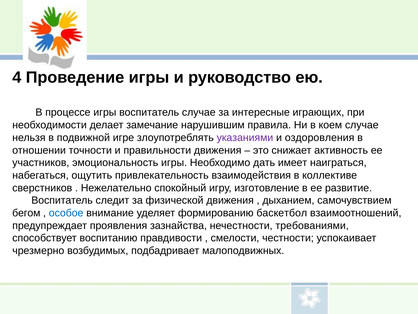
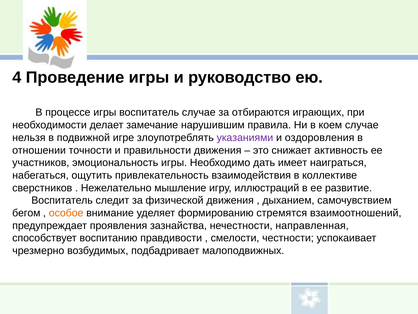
интересные: интересные -> отбираются (261, 112)
спокойный: спокойный -> мышление (180, 188)
изготовление: изготовление -> иллюстраций (267, 188)
особое colour: blue -> orange (66, 213)
баскетбол: баскетбол -> стремятся (282, 213)
требованиями: требованиями -> направленная (312, 225)
